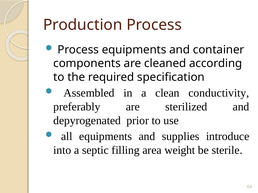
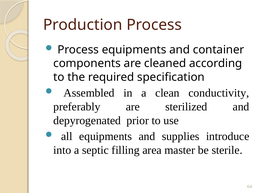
weight: weight -> master (180, 150)
